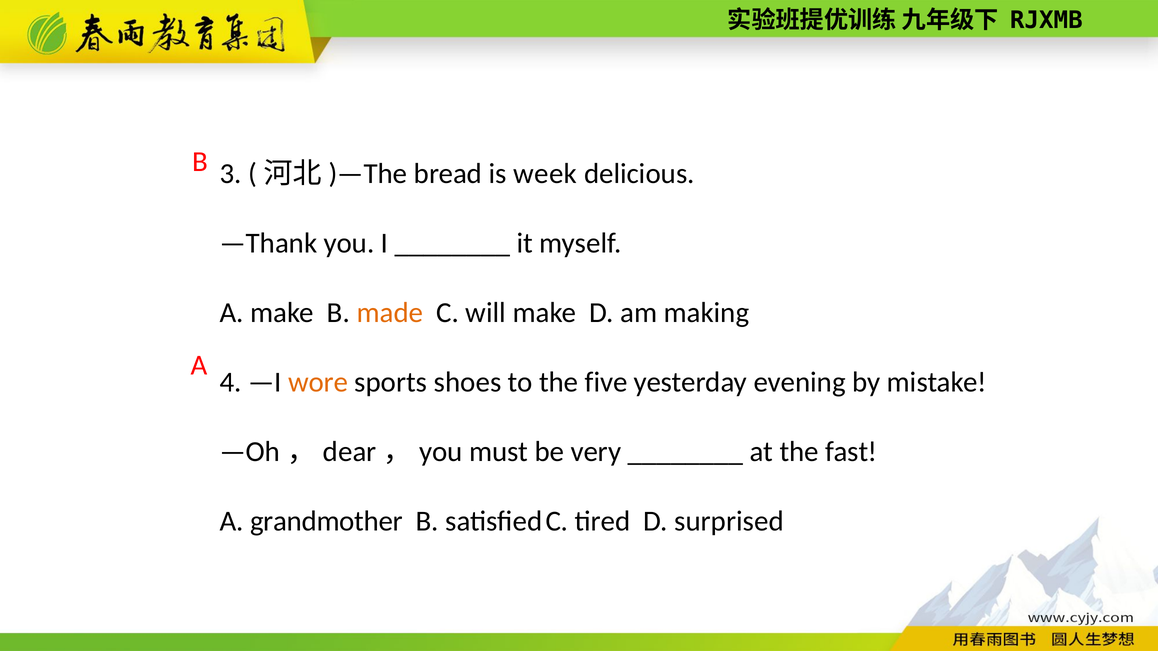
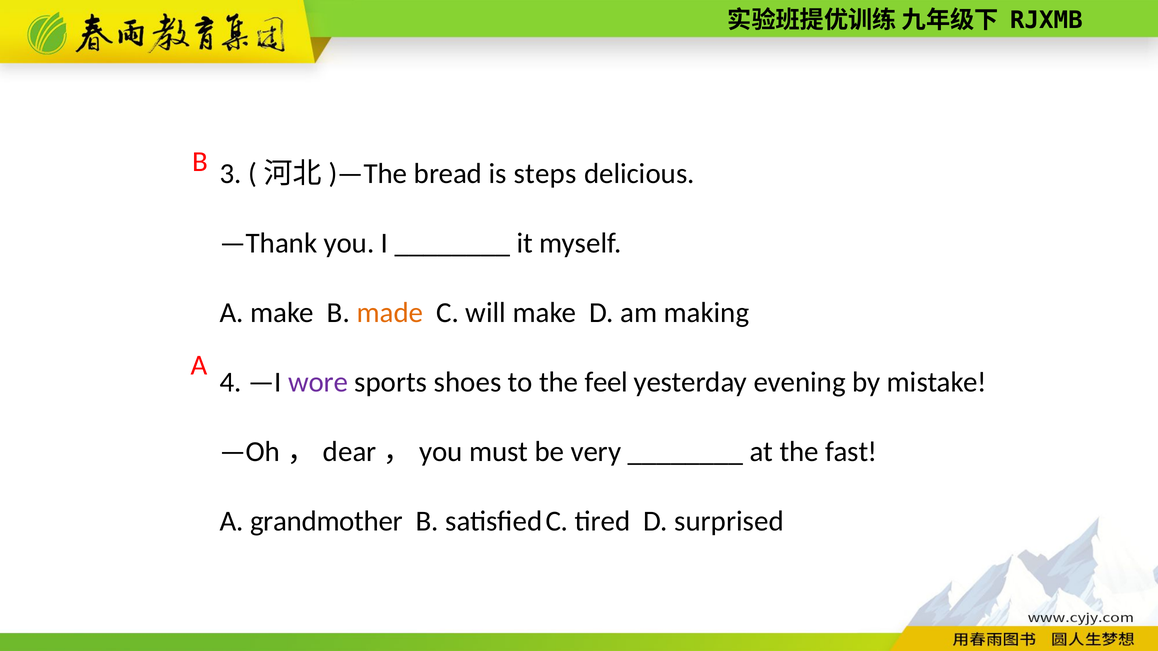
week: week -> steps (545, 174)
wore colour: orange -> purple (318, 382)
five: five -> feel (606, 382)
